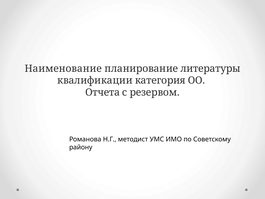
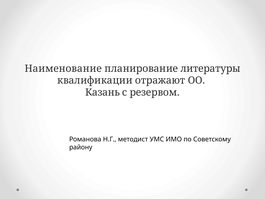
категория: категория -> отражают (160, 80)
Отчета: Отчета -> Казань (103, 92)
